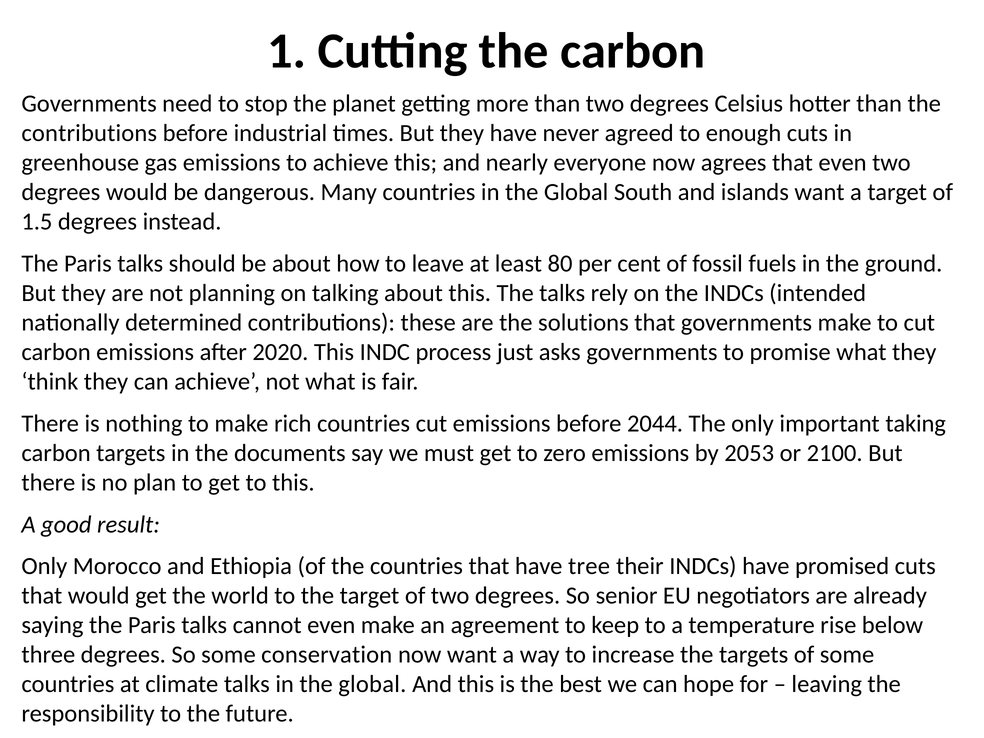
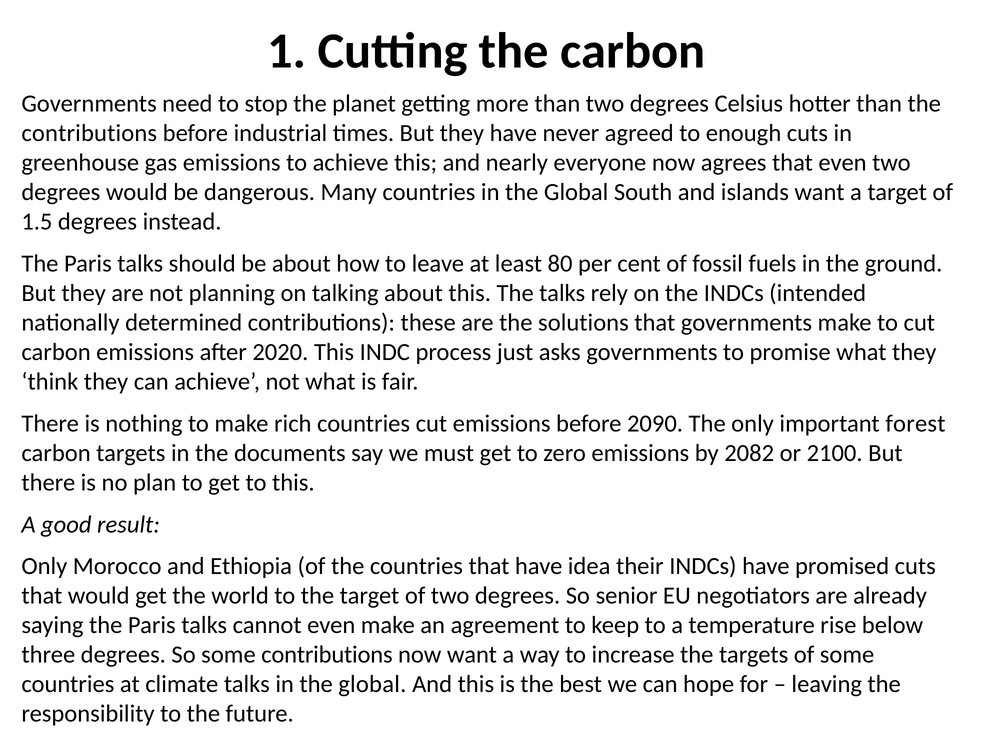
2044: 2044 -> 2090 (655, 424)
taking: taking -> forest (915, 424)
2053: 2053 -> 2082 (749, 453)
tree: tree -> idea (589, 566)
some conservation: conservation -> contributions (327, 655)
